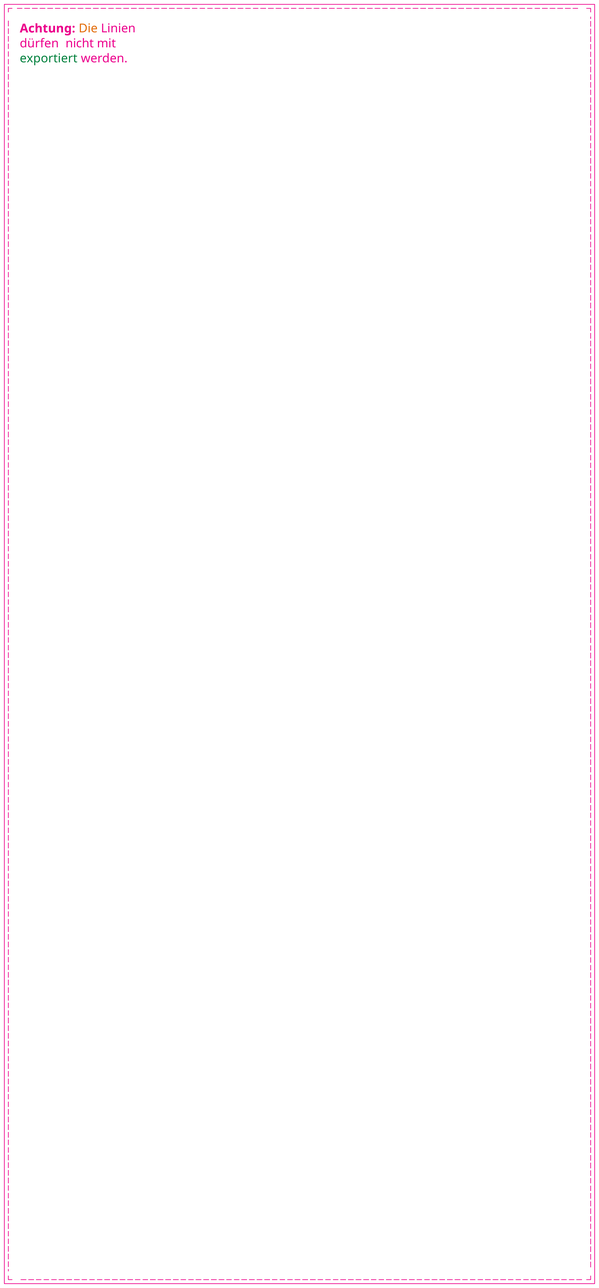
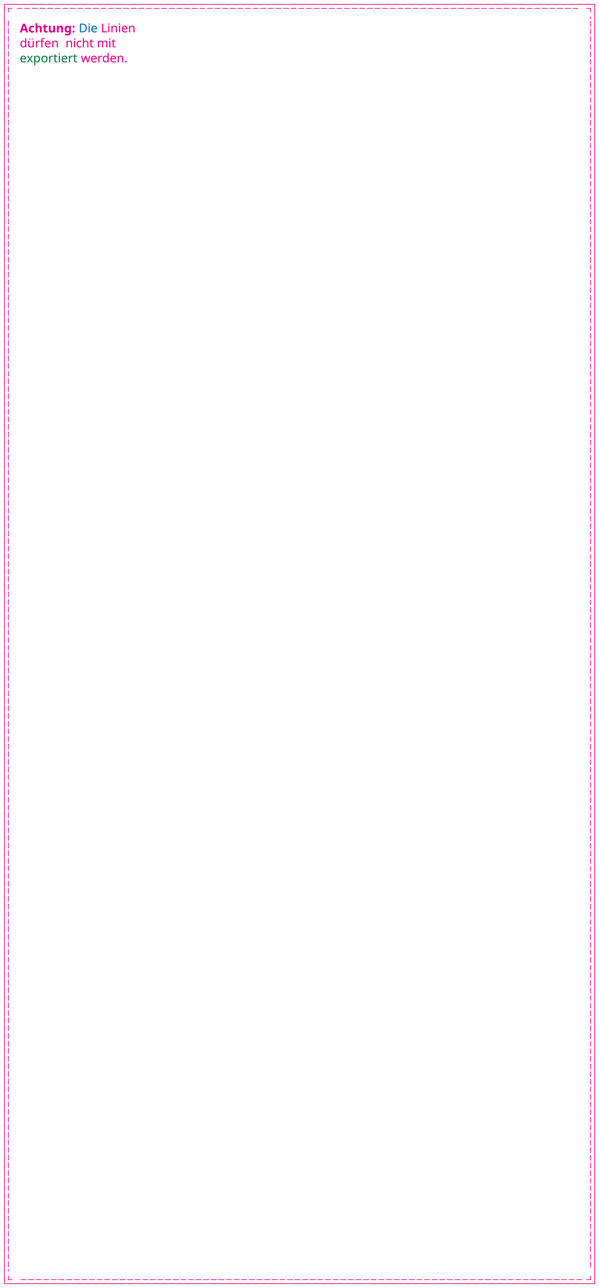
Die colour: orange -> blue (88, 28)
